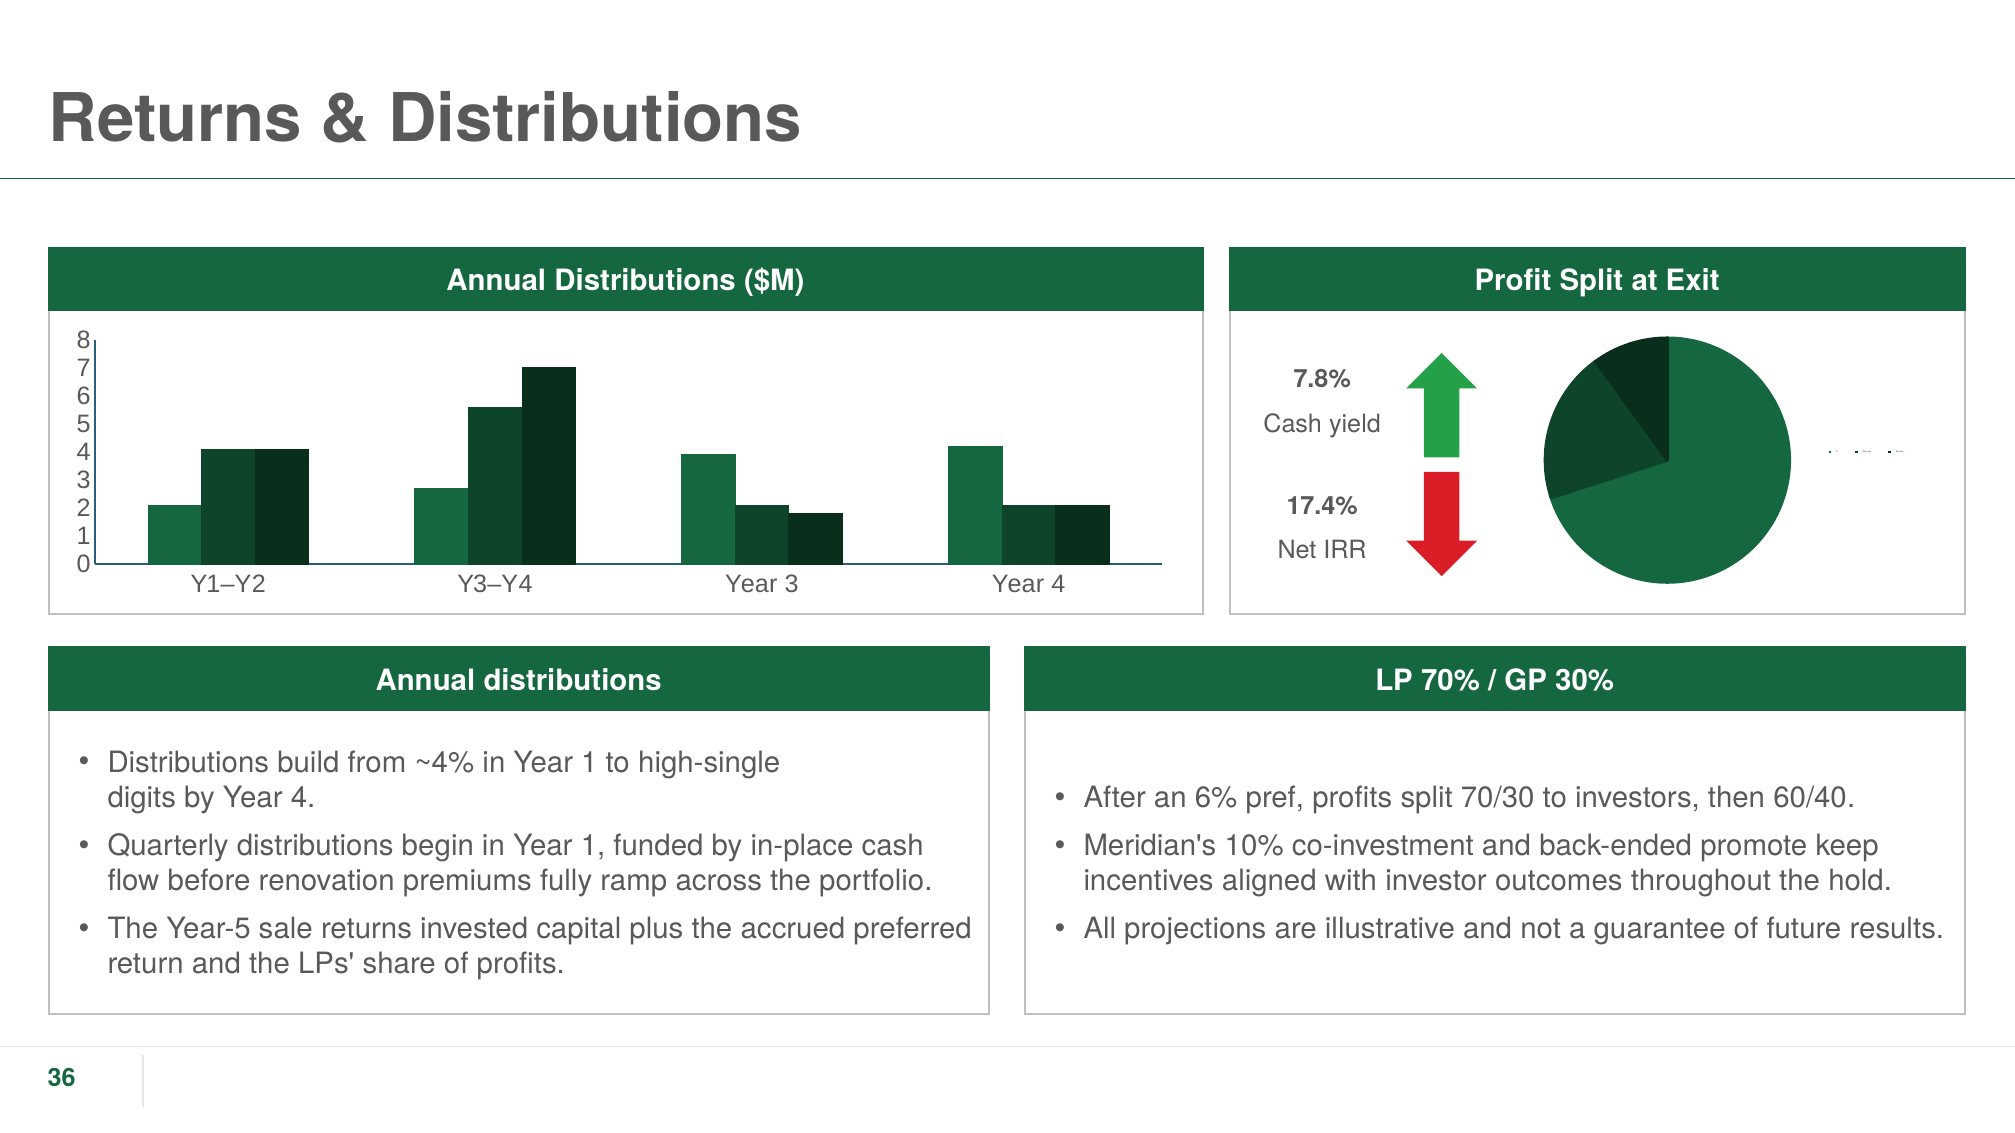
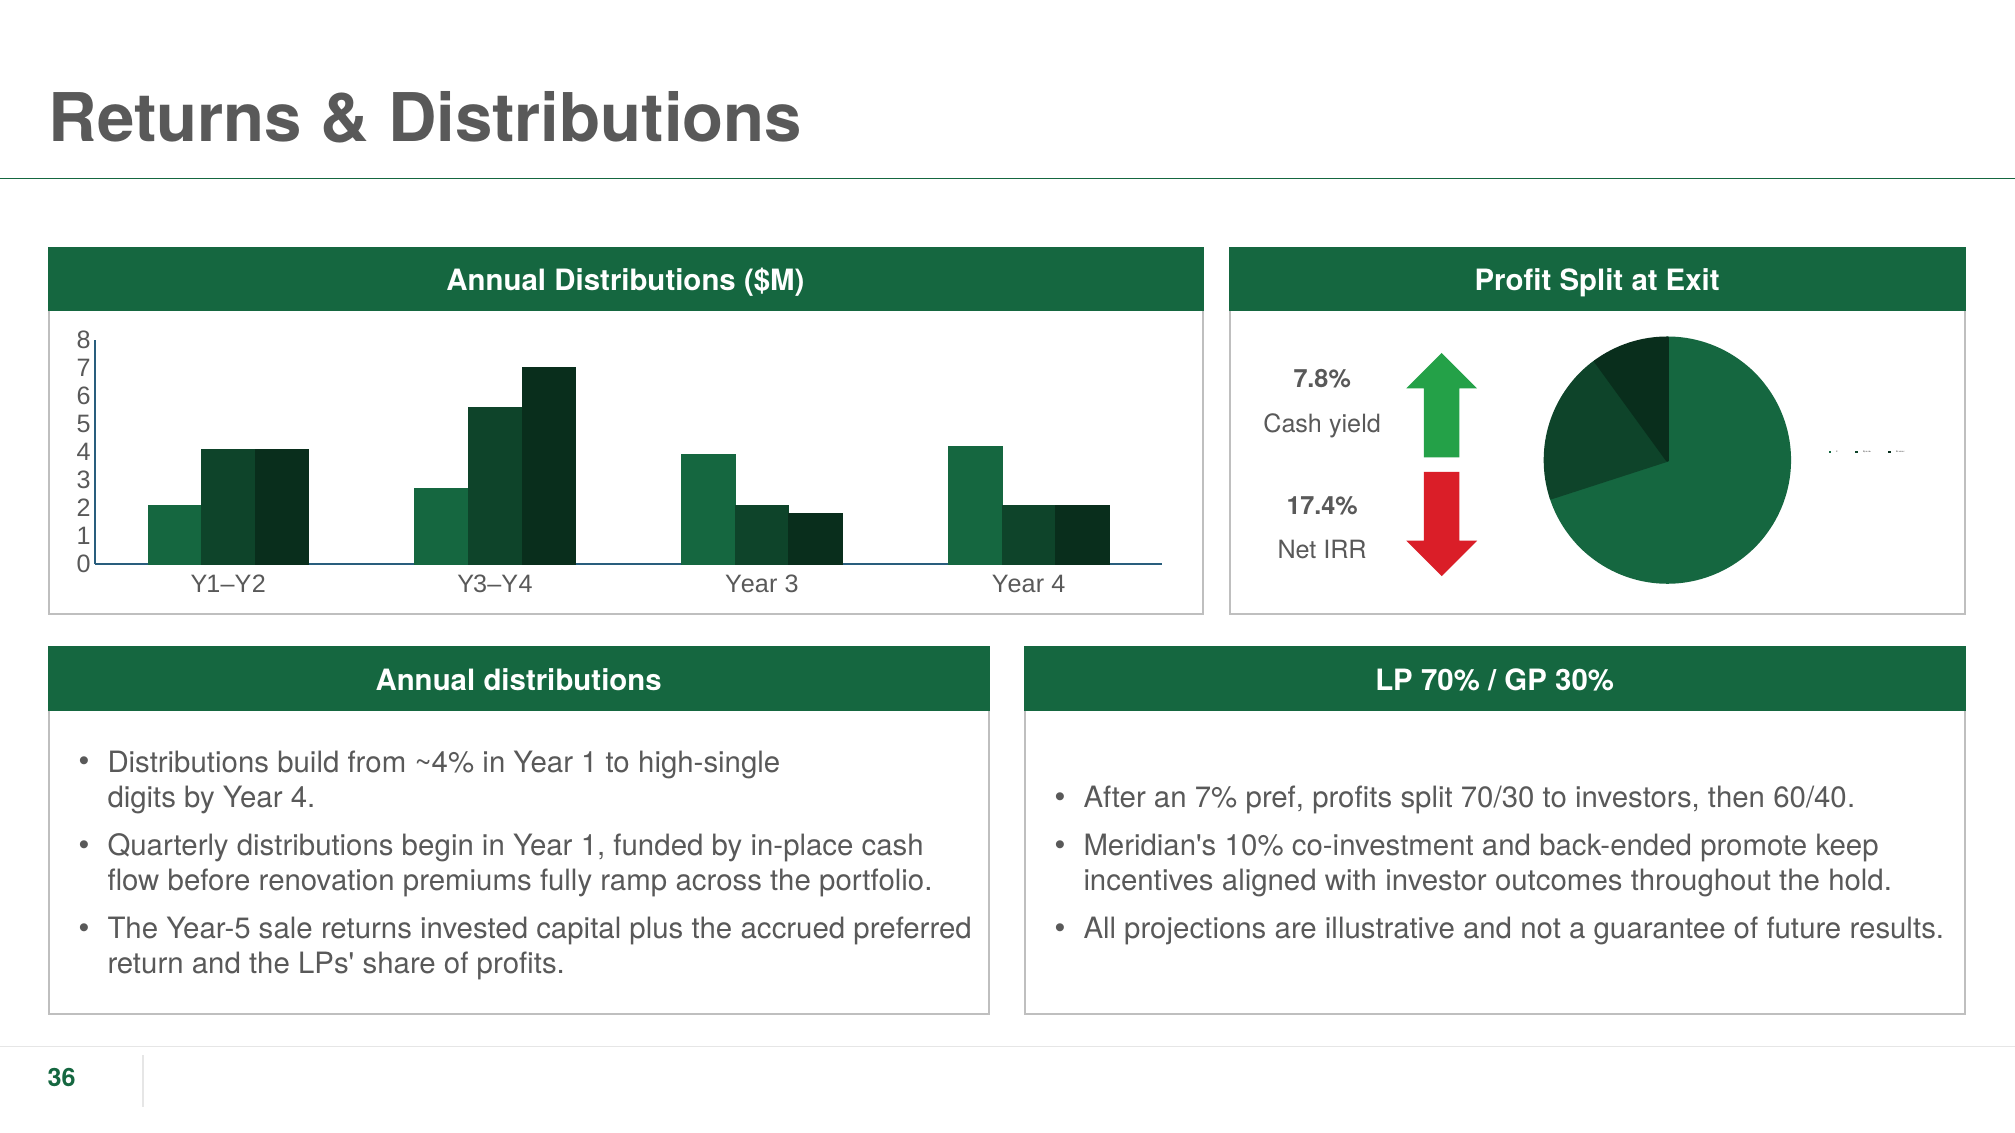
6%: 6% -> 7% (1216, 798)
